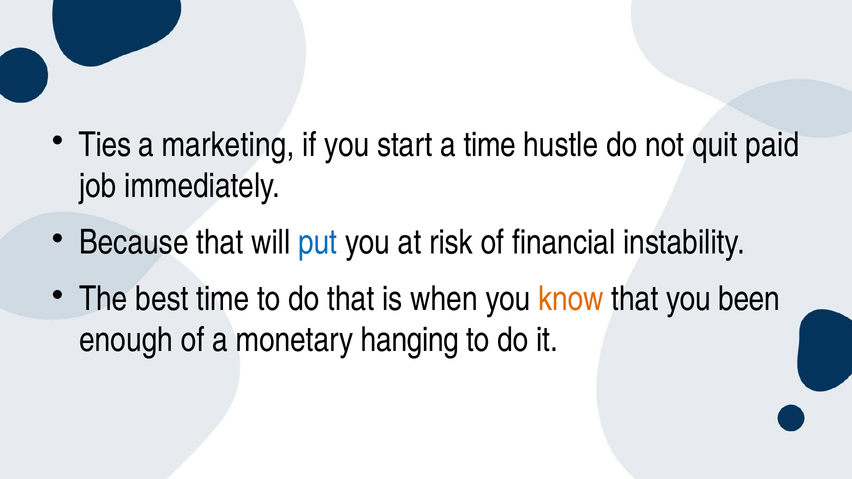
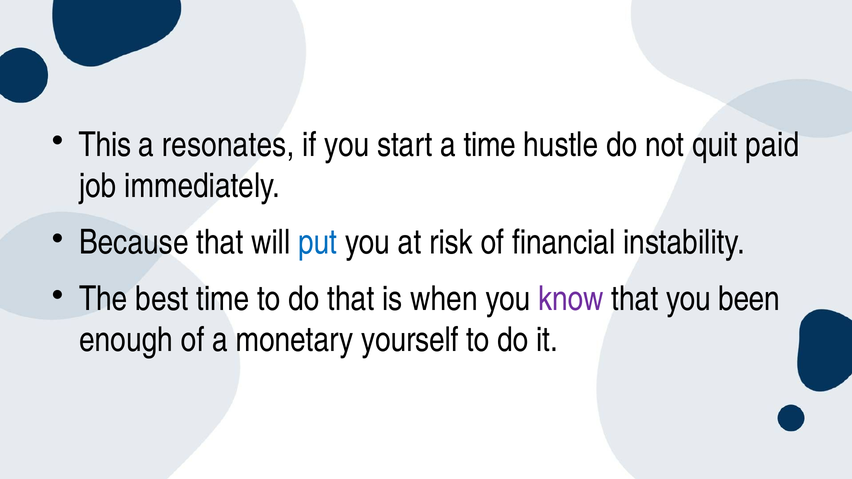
Ties: Ties -> This (105, 145)
marketing: marketing -> resonates (228, 145)
know colour: orange -> purple (571, 299)
hanging: hanging -> yourself (410, 340)
